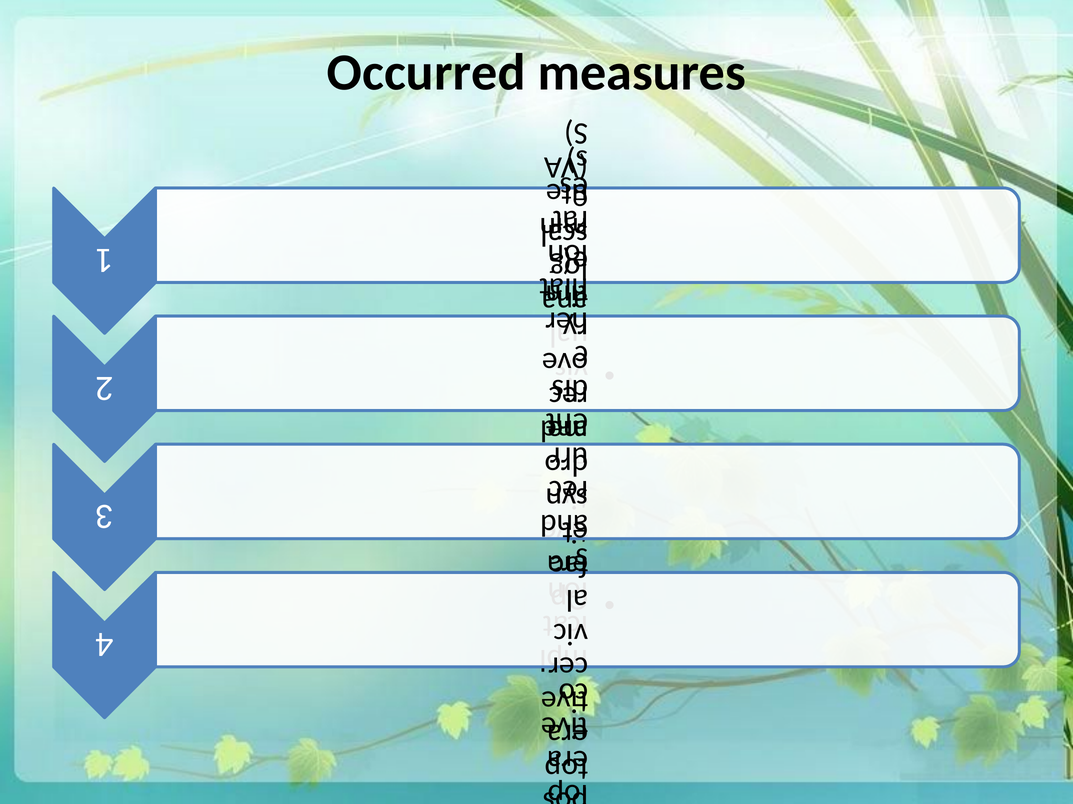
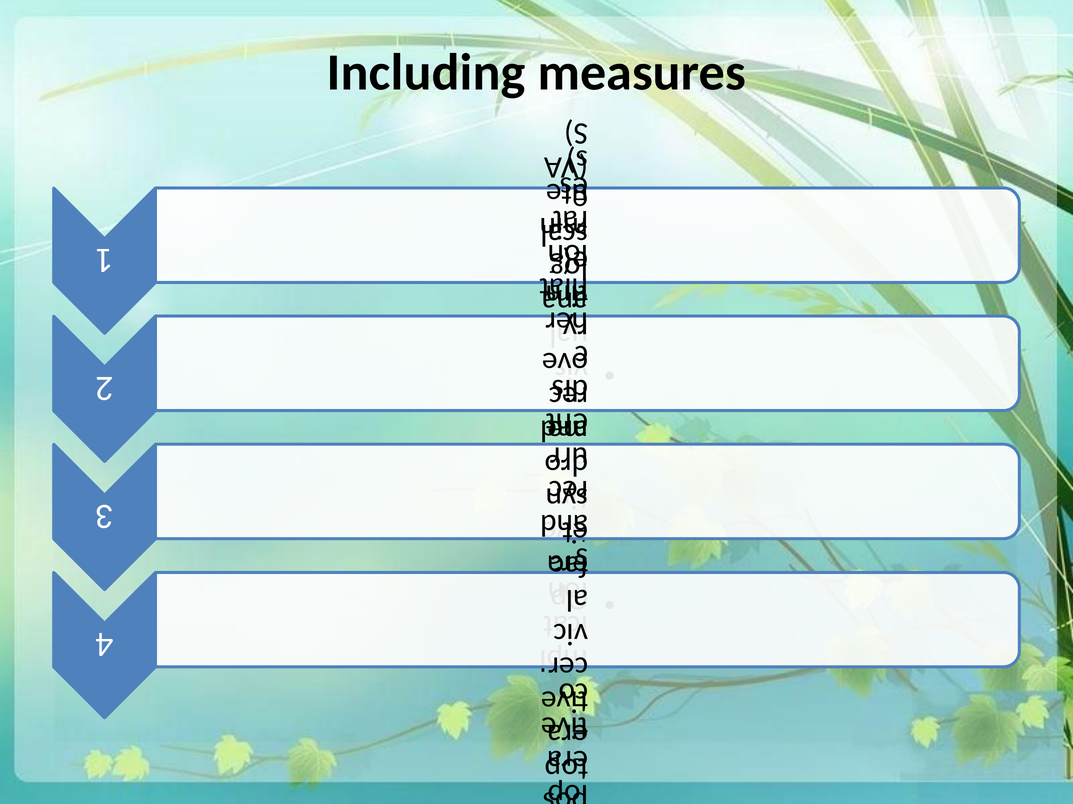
Occurred: Occurred -> Including (426, 73)
